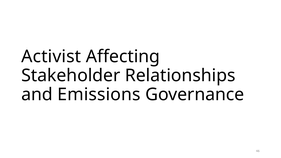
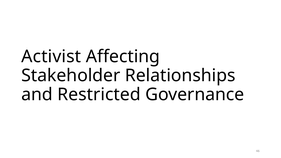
Emissions: Emissions -> Restricted (99, 94)
